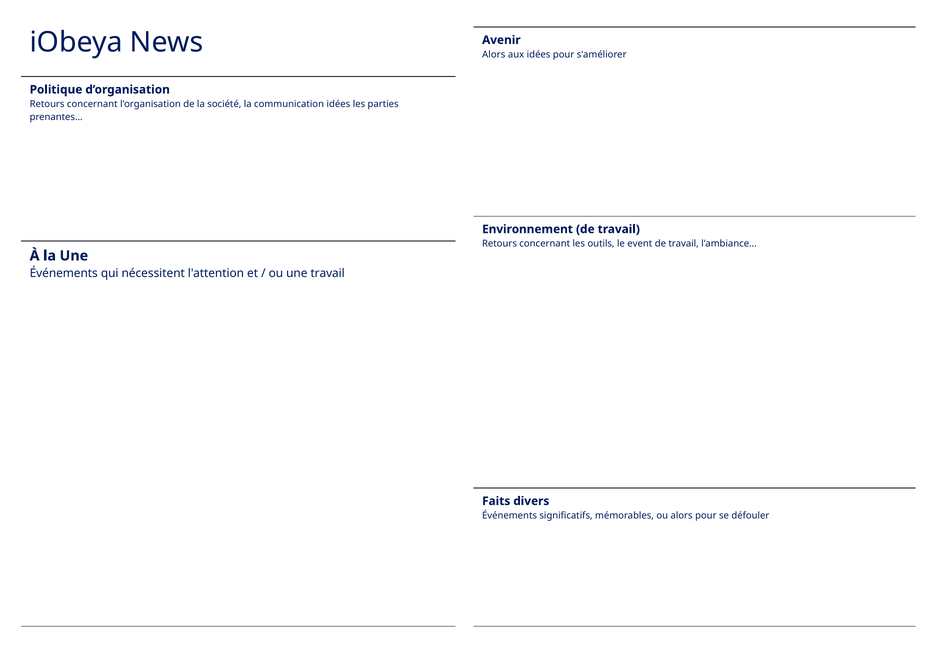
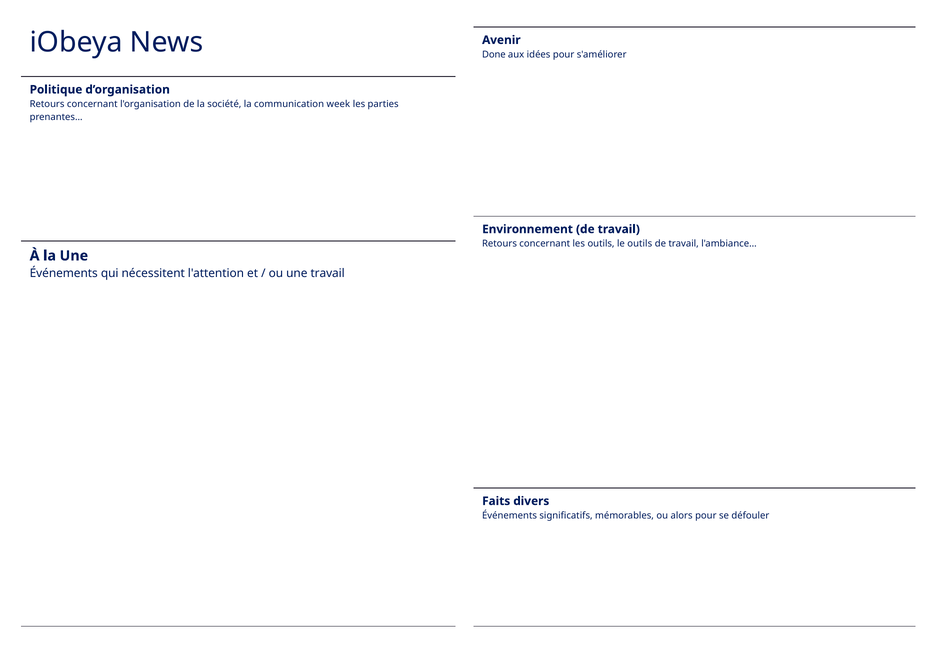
Alors: Alors -> Done (494, 55)
communication idées: idées -> week (338, 104)
le event: event -> outils (640, 244)
